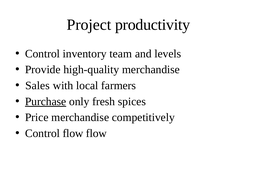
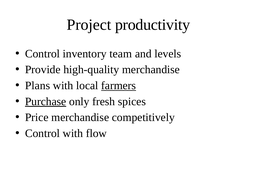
Sales: Sales -> Plans (38, 86)
farmers underline: none -> present (119, 86)
Control flow: flow -> with (73, 134)
